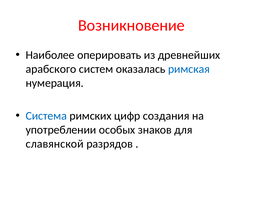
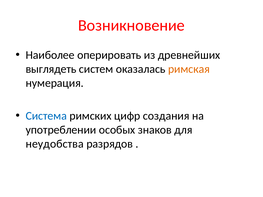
арабского: арабского -> выглядеть (51, 69)
римская colour: blue -> orange (189, 69)
славянской: славянской -> неудобства (55, 144)
